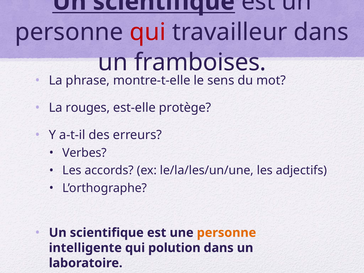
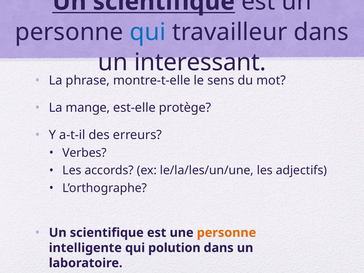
qui colour: red -> blue (148, 32)
framboises: framboises -> interessant (200, 62)
rouges: rouges -> mange (88, 108)
